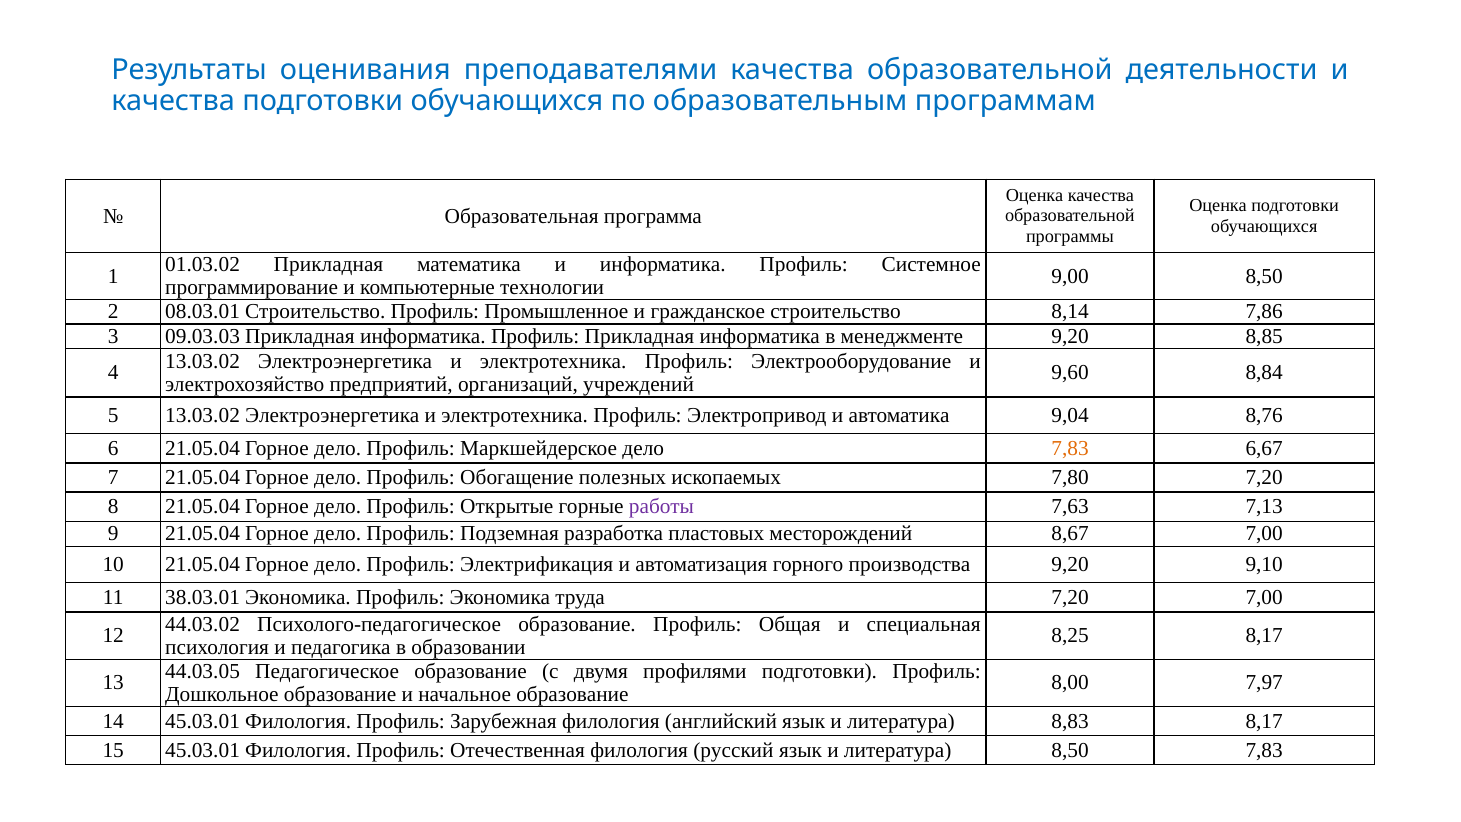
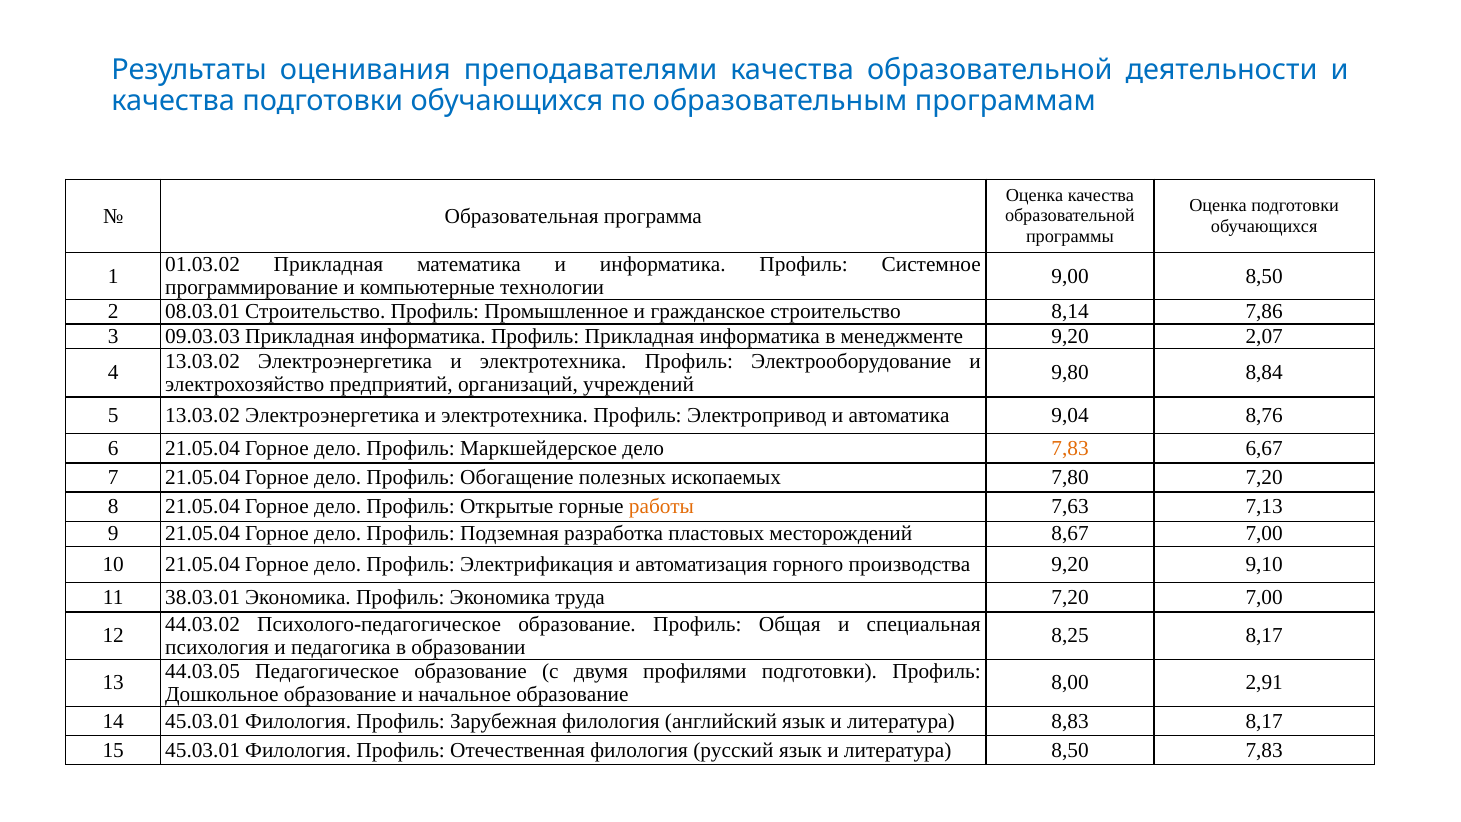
8,85: 8,85 -> 2,07 (1264, 336)
9,60: 9,60 -> 9,80 (1070, 373)
работы colour: purple -> orange (661, 507)
7,97: 7,97 -> 2,91 (1264, 683)
